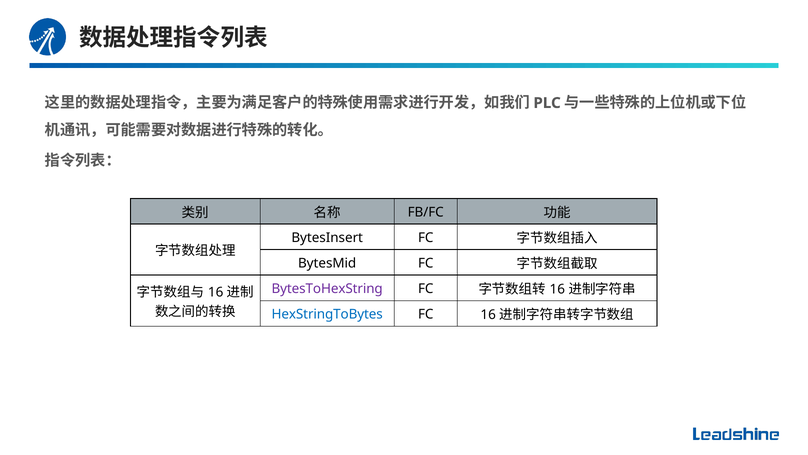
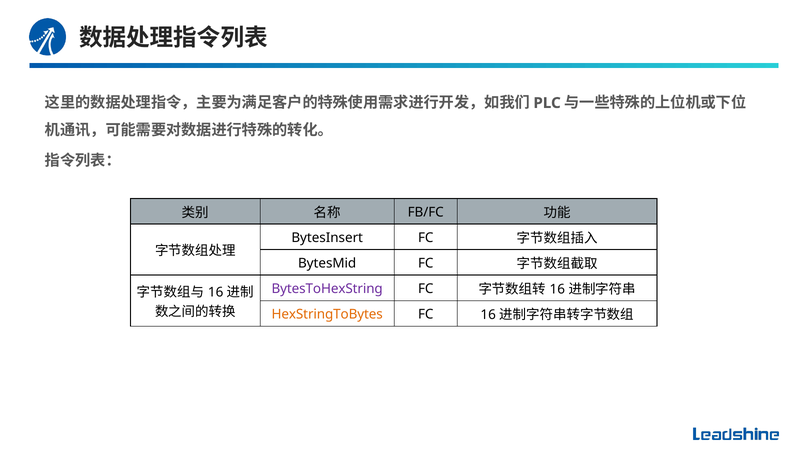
HexStringToBytes colour: blue -> orange (327, 314)
